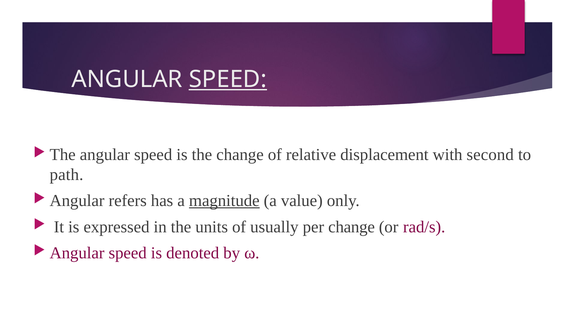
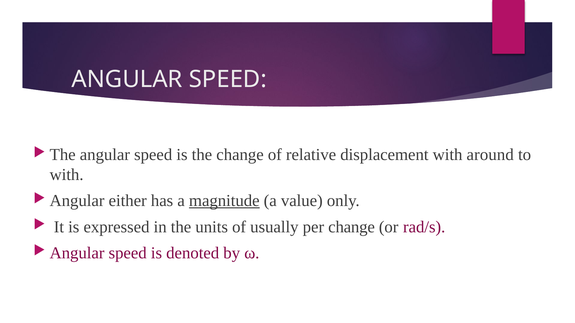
SPEED underline: present -> none (228, 79)
second: second -> around (490, 155)
path: path -> with (67, 175)
refers: refers -> either (128, 201)
